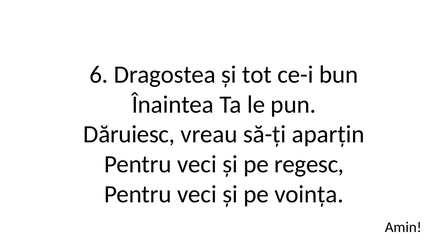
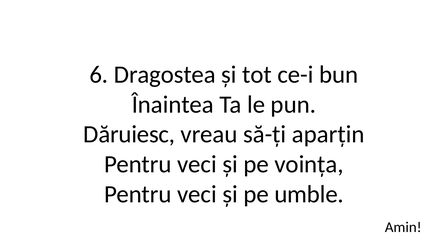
regesc: regesc -> voința (309, 164)
voința: voința -> umble (309, 194)
